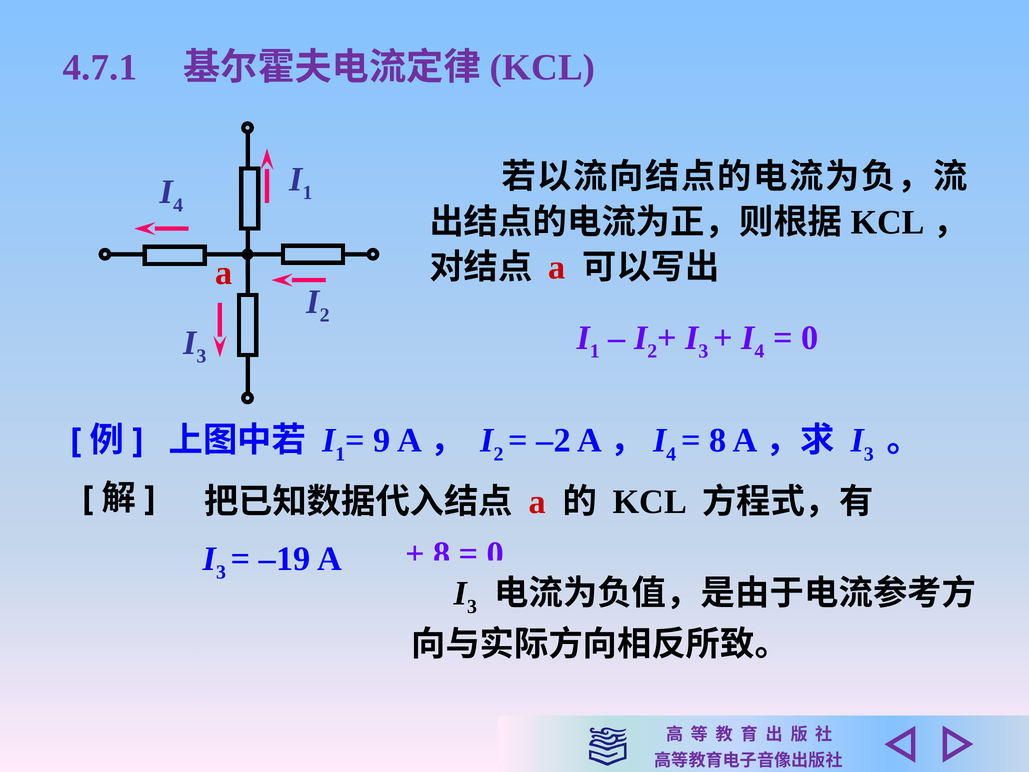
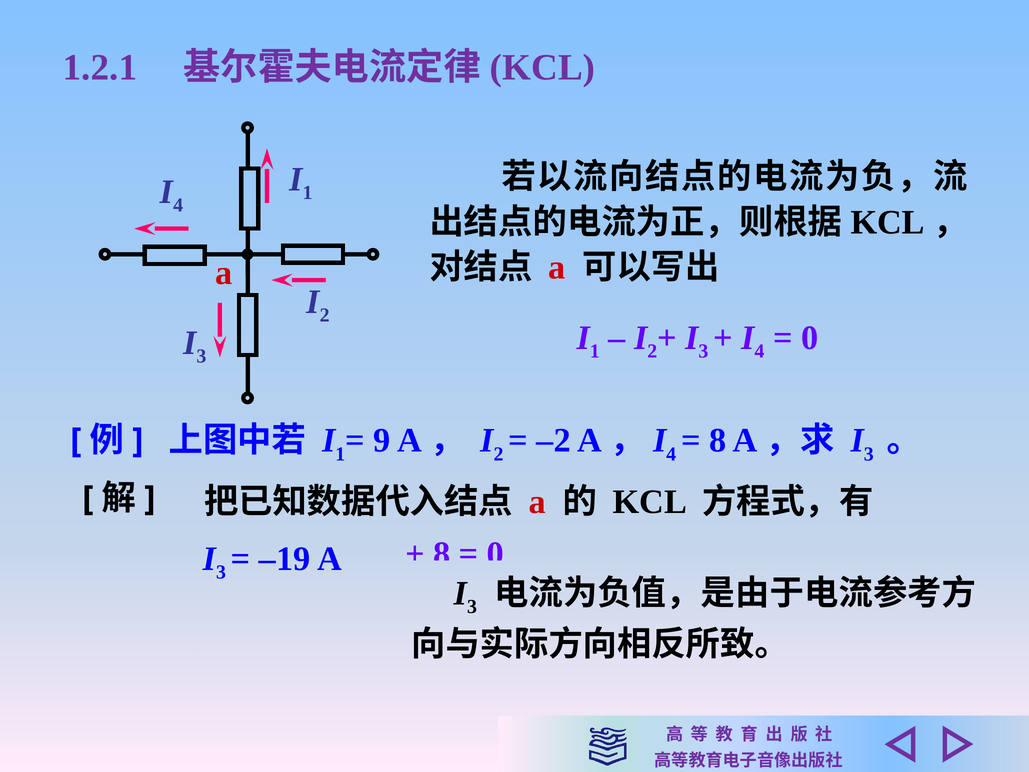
4.7.1: 4.7.1 -> 1.2.1 (100, 68)
